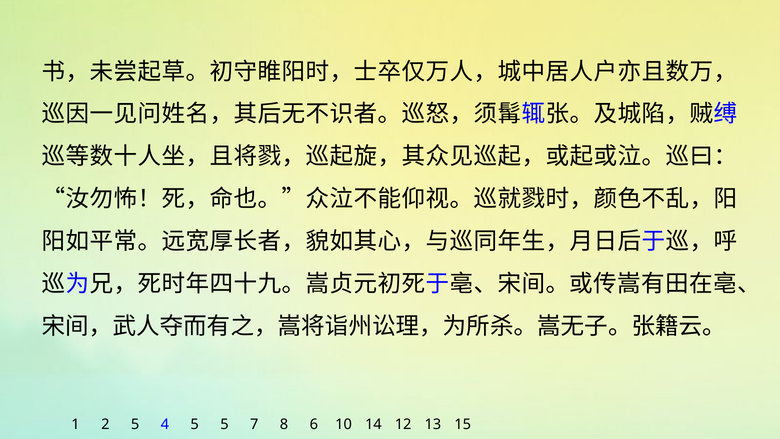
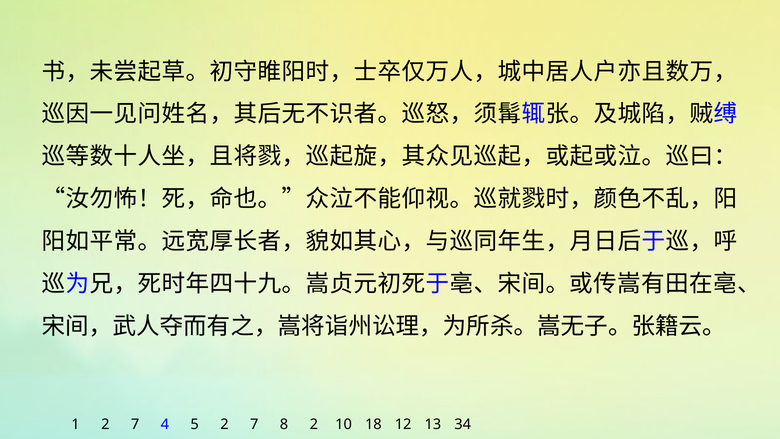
1 2 5: 5 -> 7 (135, 424)
5 5: 5 -> 2 (224, 424)
8 6: 6 -> 2 (314, 424)
14: 14 -> 18 (373, 424)
15: 15 -> 34 (463, 424)
